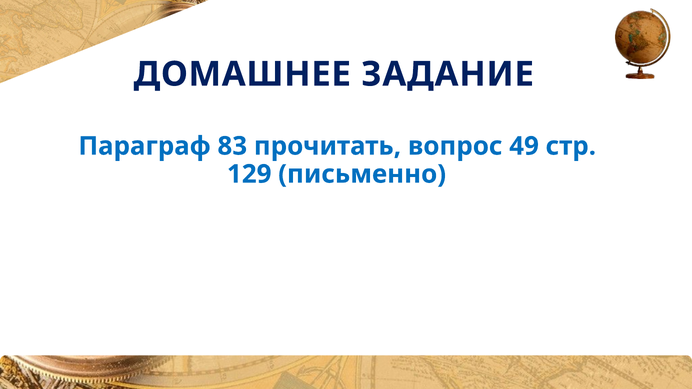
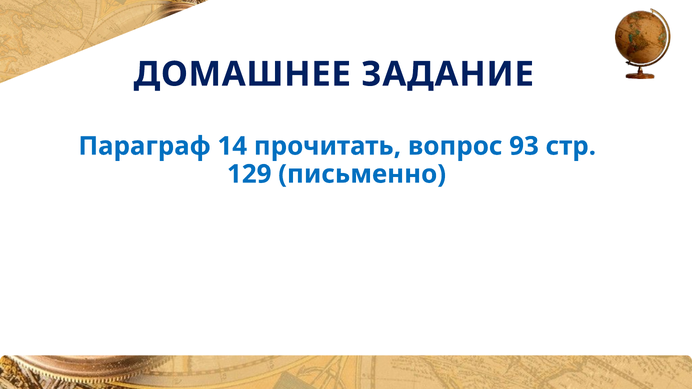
83: 83 -> 14 (232, 146)
49: 49 -> 93 (524, 146)
